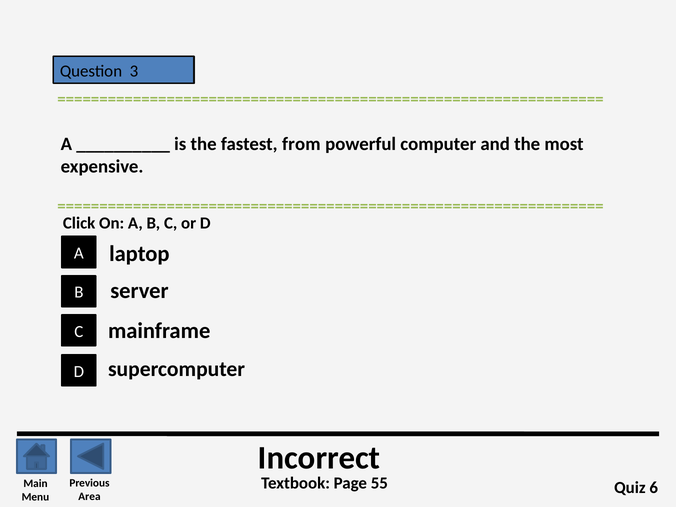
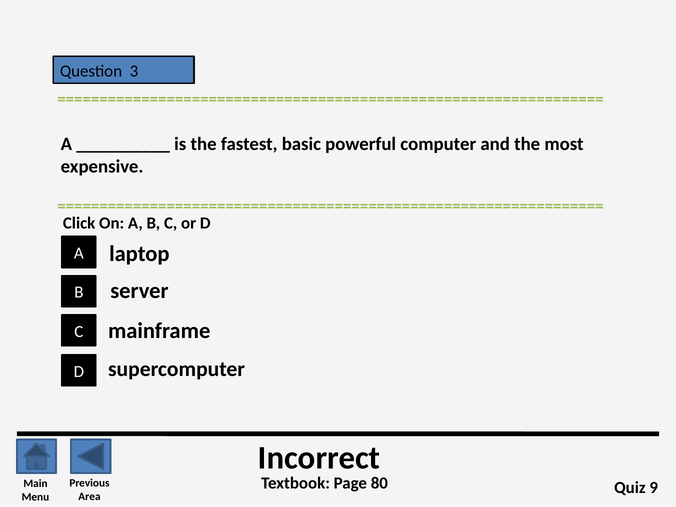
from: from -> basic (301, 144)
55: 55 -> 80 (379, 483)
6: 6 -> 9 (654, 488)
